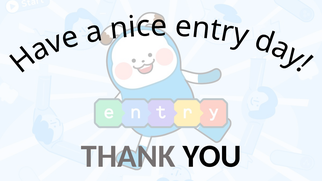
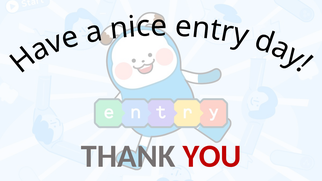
YOU colour: black -> red (212, 156)
